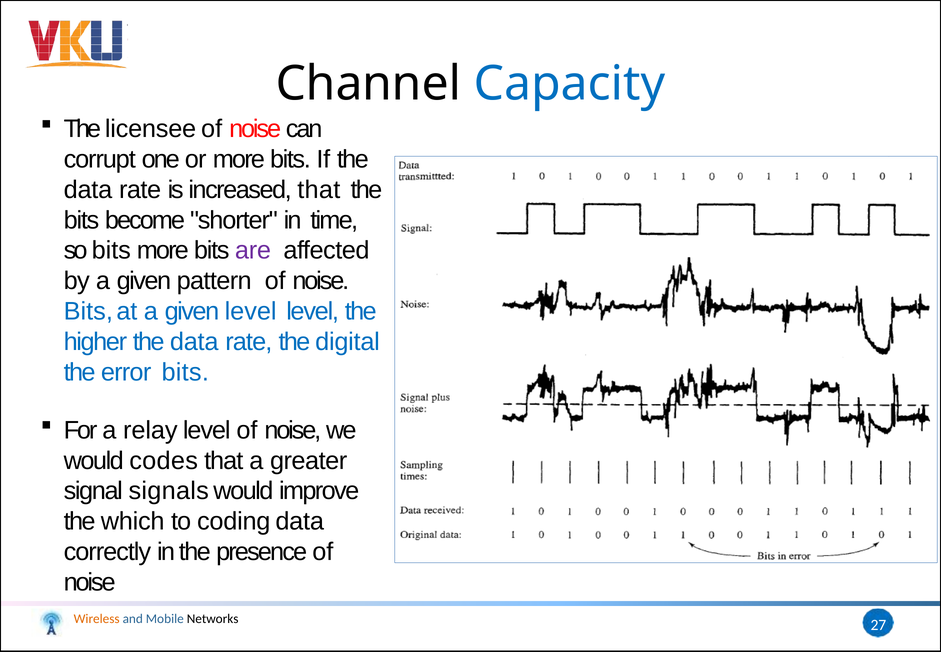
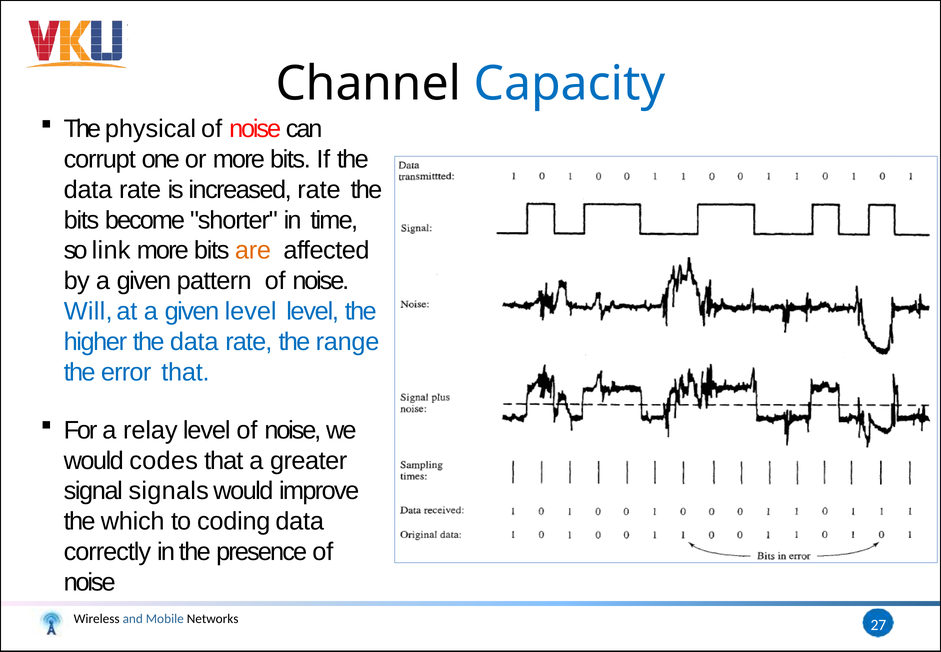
licensee: licensee -> physical (150, 129)
increased that: that -> rate (319, 190)
so bits: bits -> link (111, 250)
are colour: purple -> orange (253, 250)
Bits: Bits -> Will (88, 311)
digital: digital -> range (348, 342)
error bits: bits -> that (185, 372)
Wireless colour: orange -> black (97, 619)
